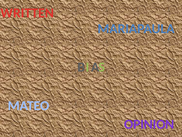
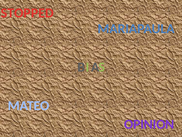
WRITTEN: WRITTEN -> STOPPED (27, 13)
